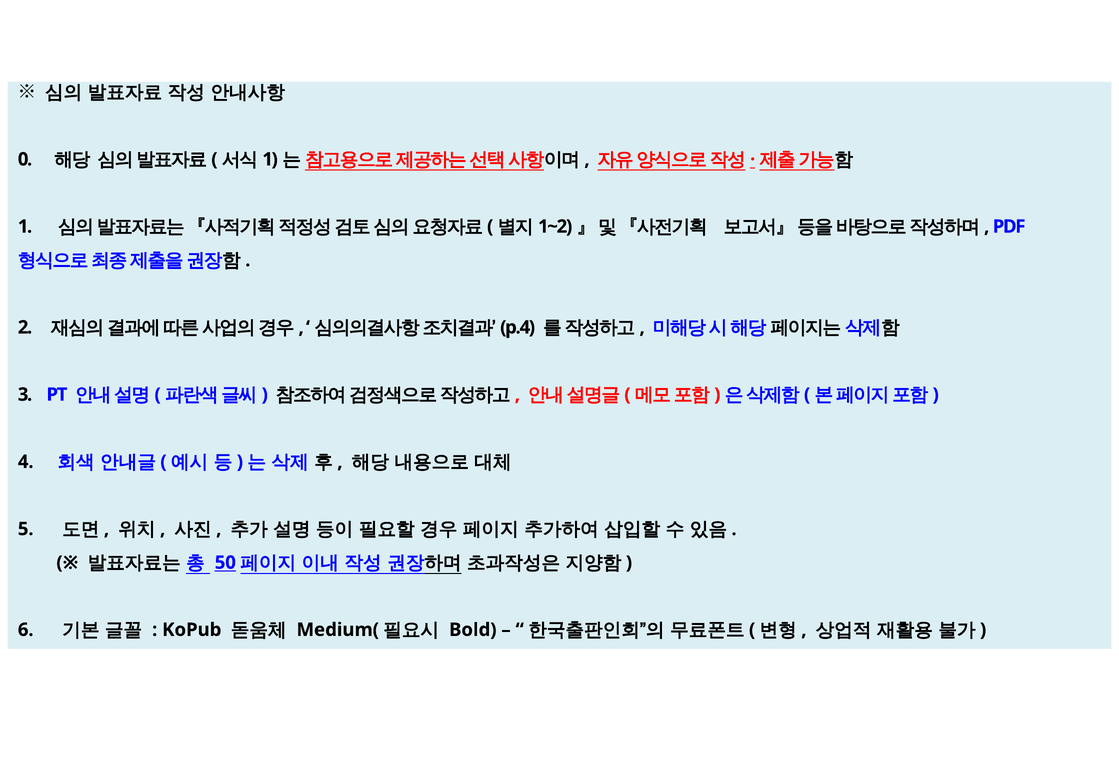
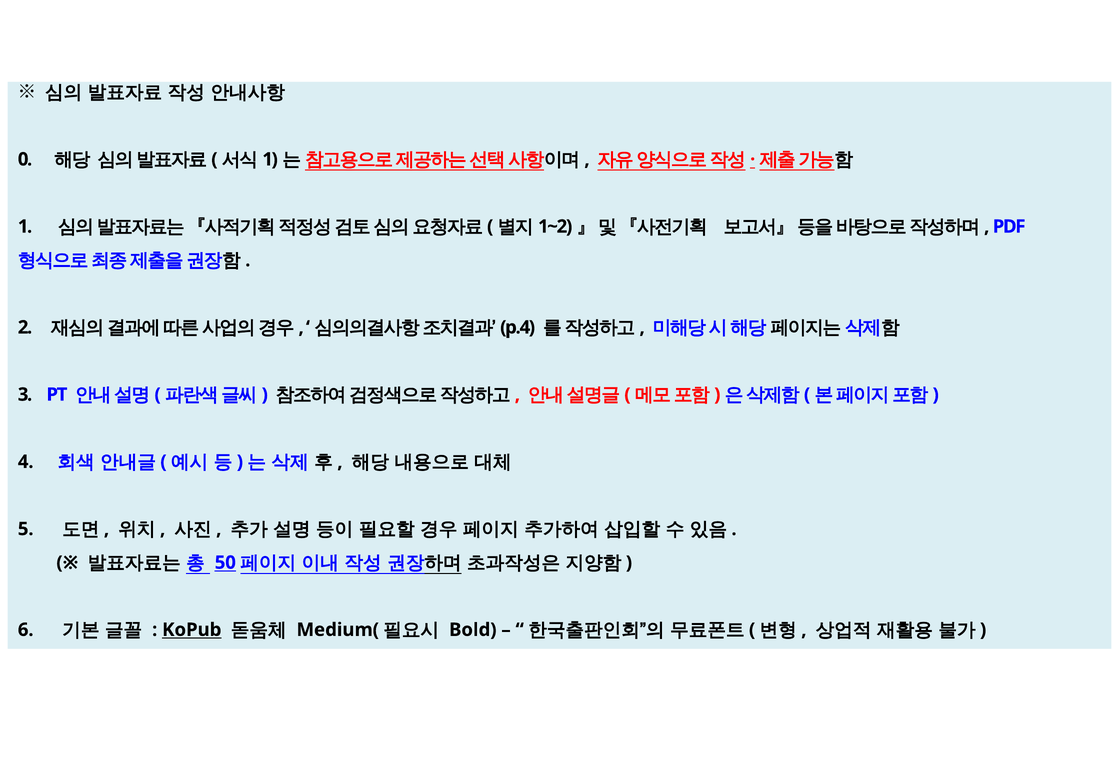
KoPub underline: none -> present (192, 630)
